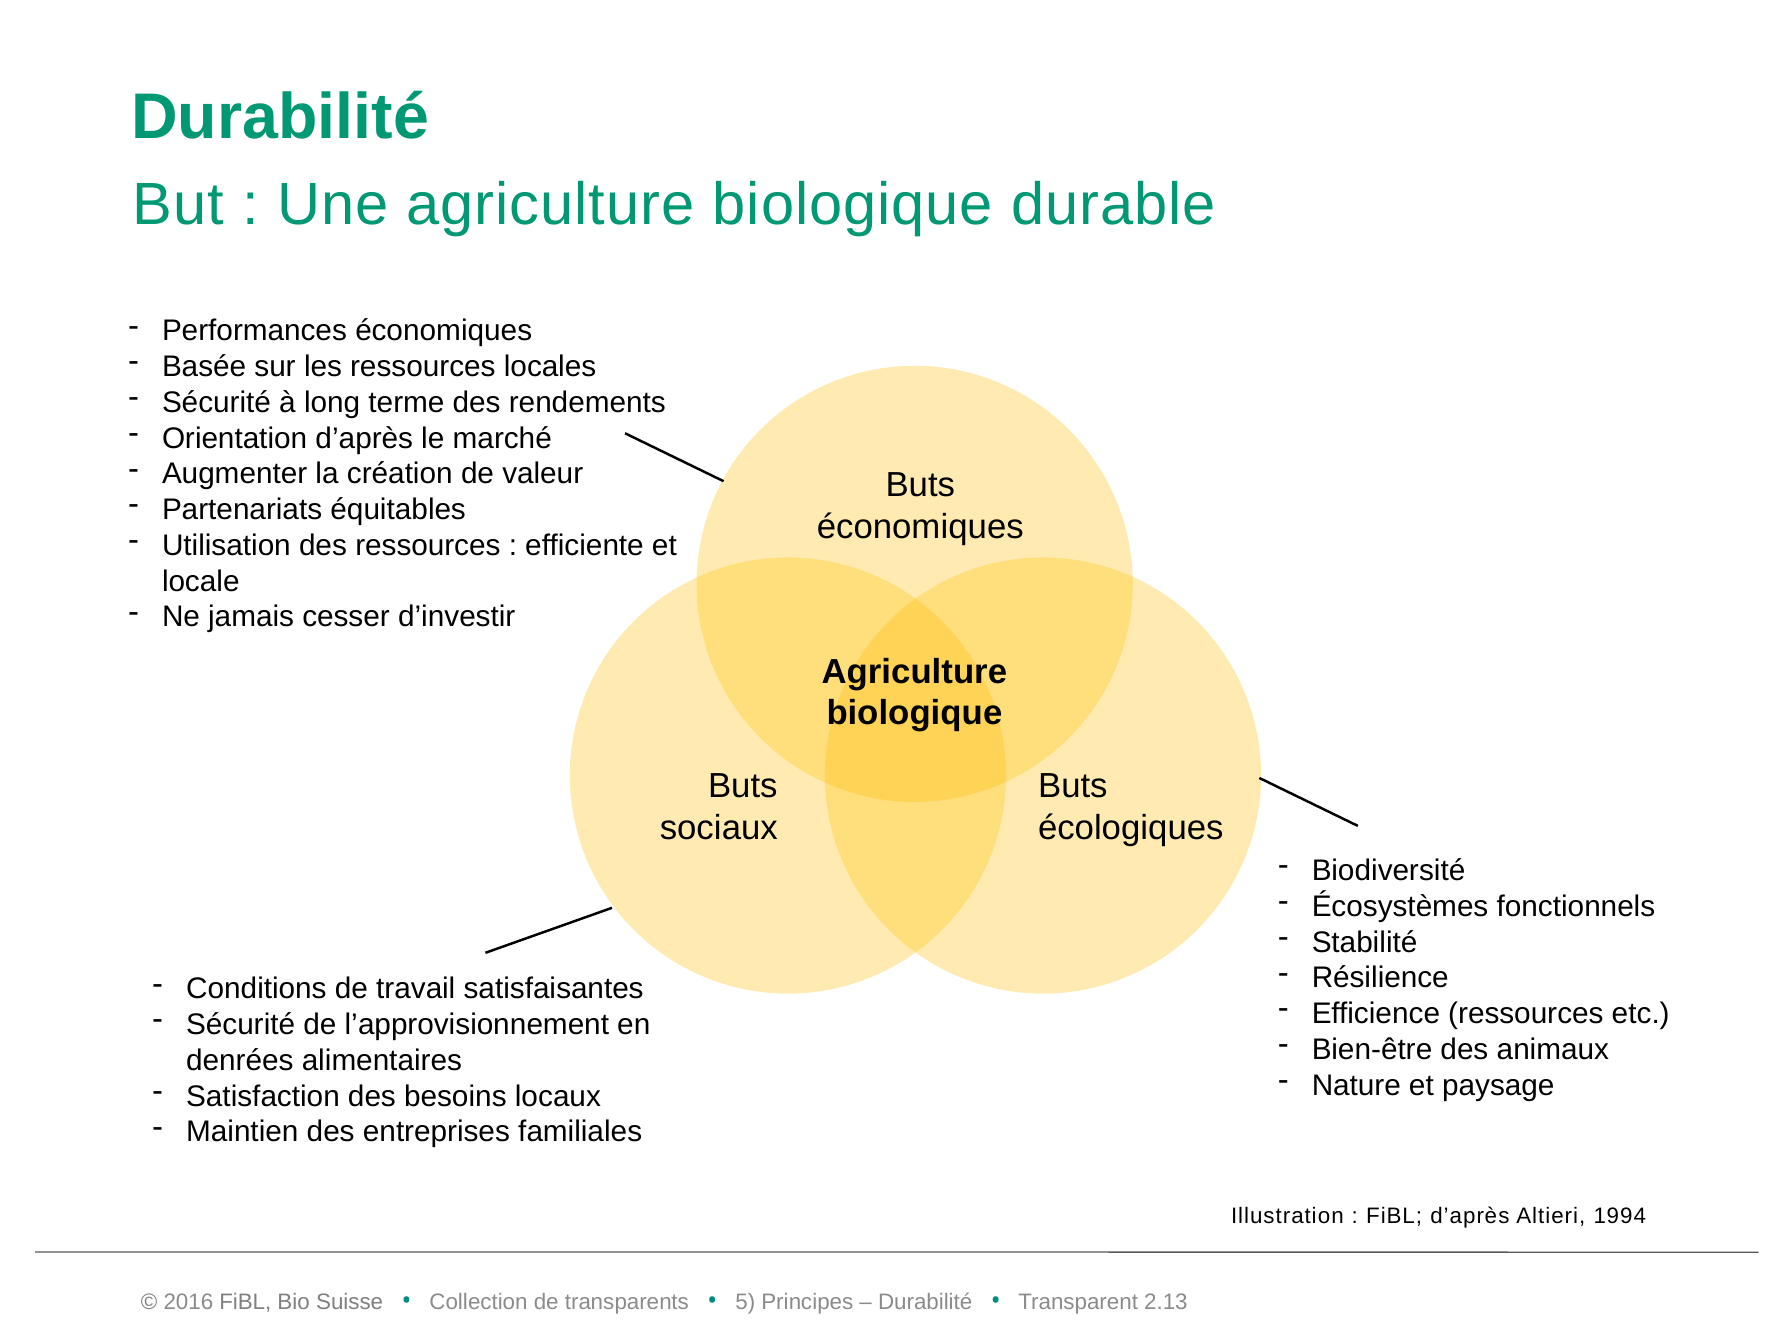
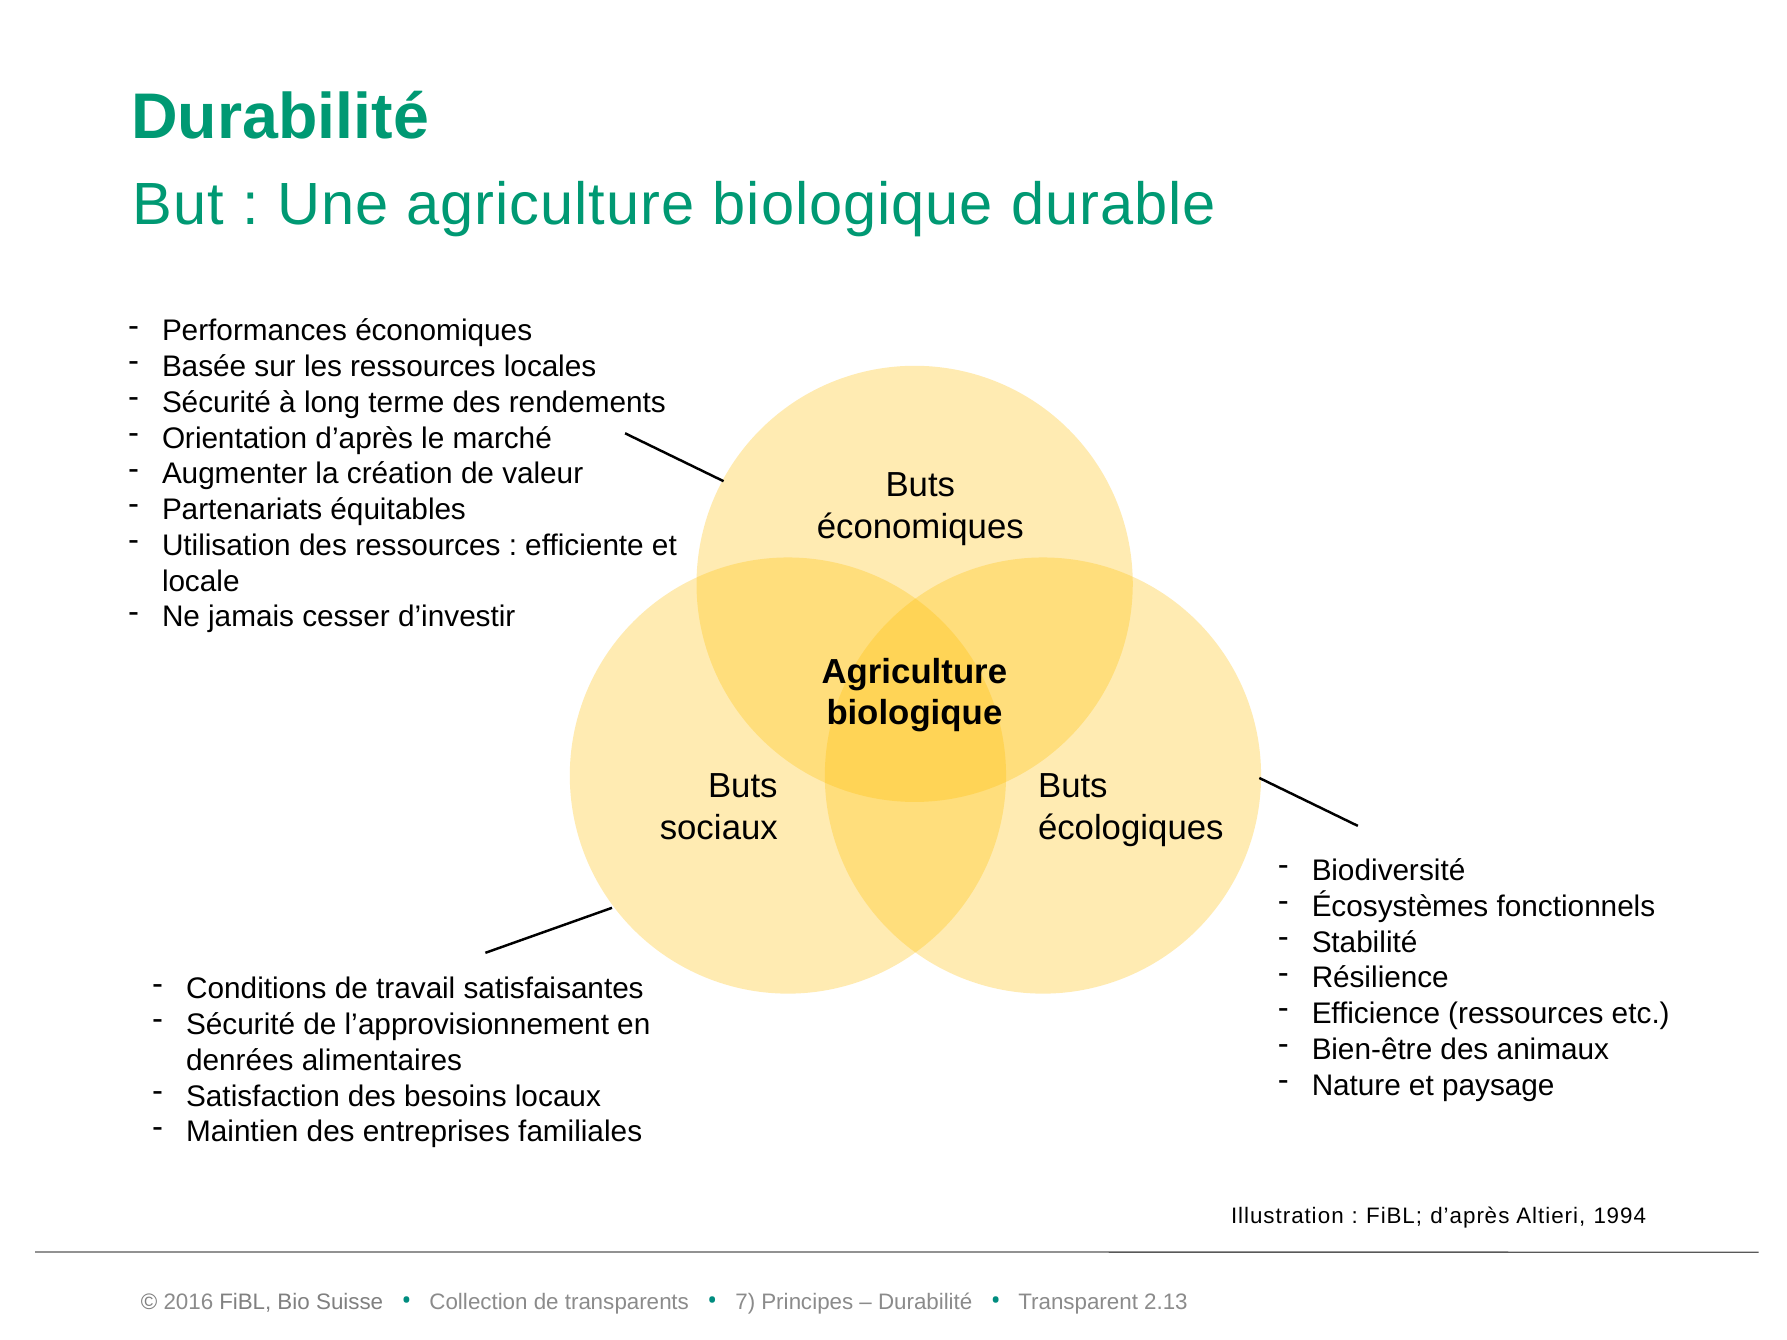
5: 5 -> 7 (745, 1302)
